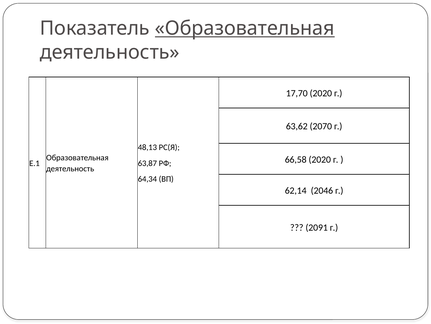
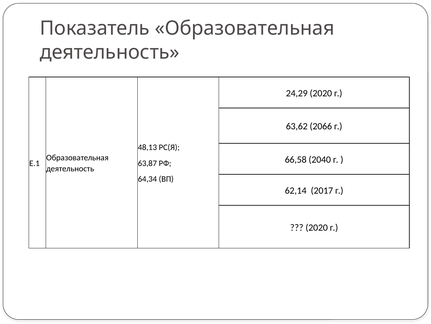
Образовательная underline: present -> none (245, 28)
17,70: 17,70 -> 24,29 (297, 93)
2070: 2070 -> 2066 (321, 126)
66,58 2020: 2020 -> 2040 (320, 159)
2046: 2046 -> 2017 (322, 190)
2091: 2091 -> 2020 (317, 227)
